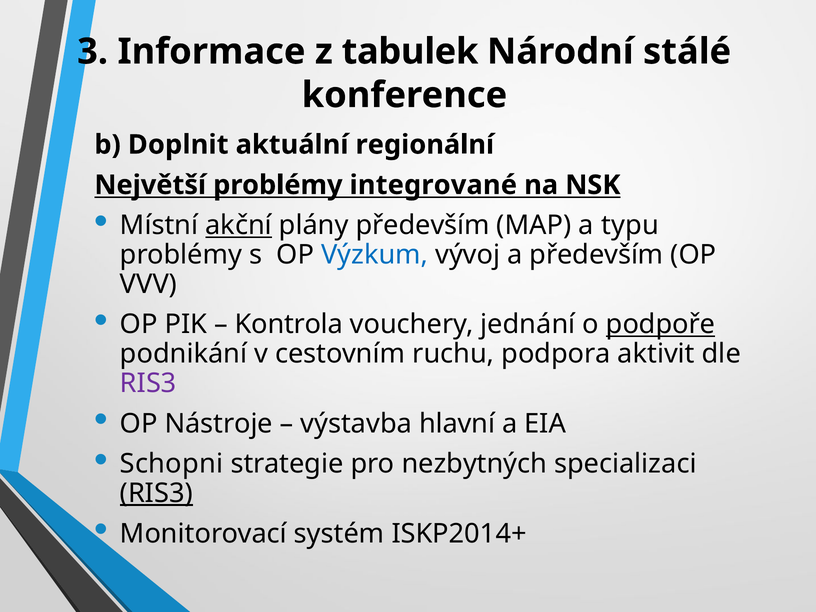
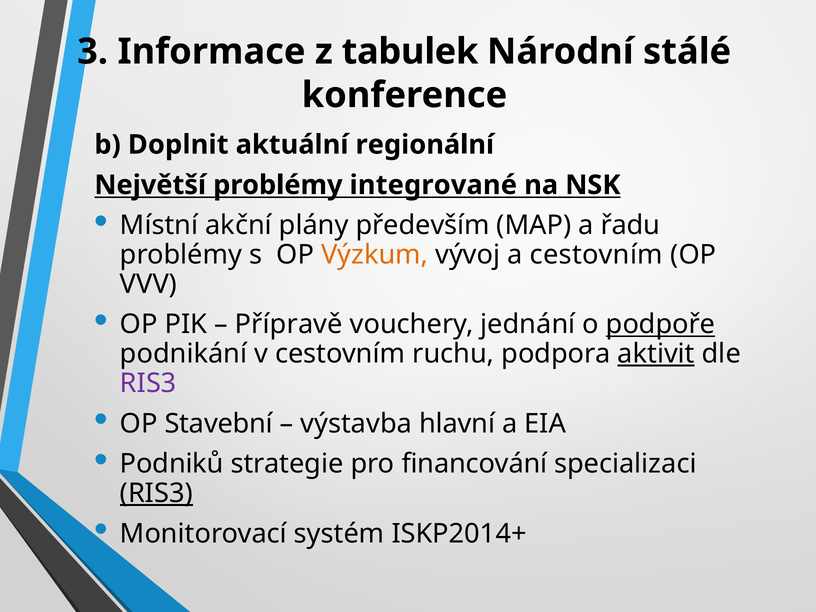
akční underline: present -> none (239, 225)
typu: typu -> řadu (630, 225)
Výzkum colour: blue -> orange (375, 255)
a především: především -> cestovním (596, 255)
Kontrola: Kontrola -> Přípravě (289, 324)
aktivit underline: none -> present (656, 354)
Nástroje: Nástroje -> Stavební (219, 424)
Schopni: Schopni -> Podniků (172, 464)
nezbytných: nezbytných -> financování (474, 464)
